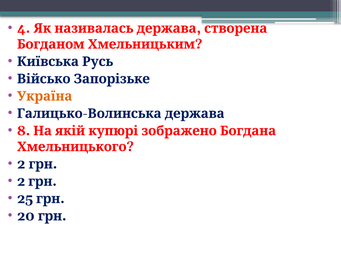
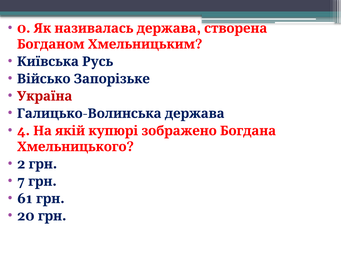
4: 4 -> 0 (24, 28)
Україна colour: orange -> red (45, 96)
8: 8 -> 4 (23, 131)
2: 2 -> 7 (21, 181)
25: 25 -> 61 (25, 199)
